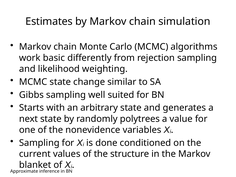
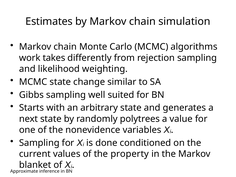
basic: basic -> takes (54, 58)
structure: structure -> property (130, 154)
